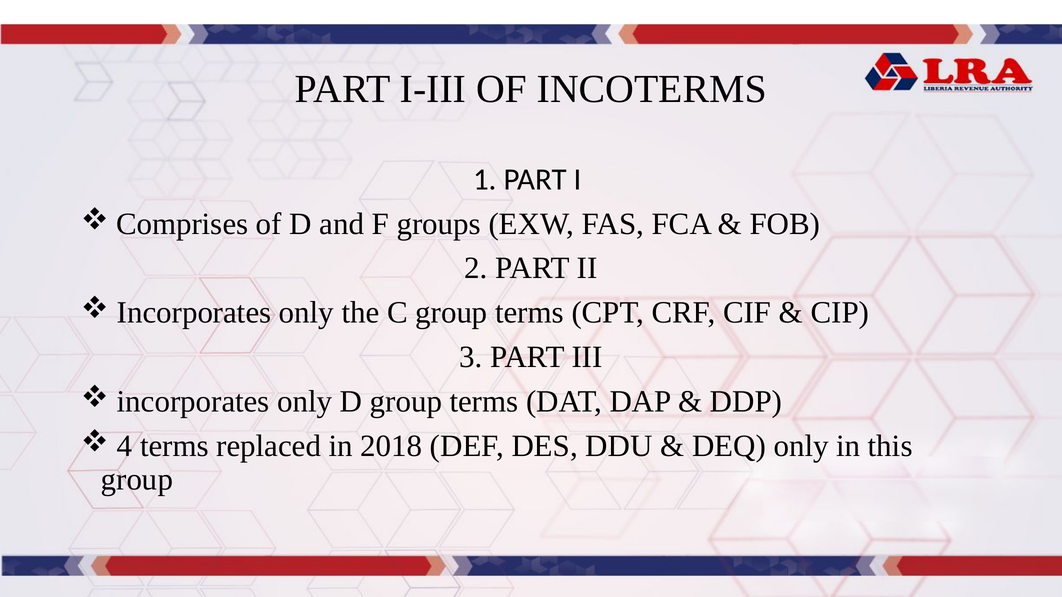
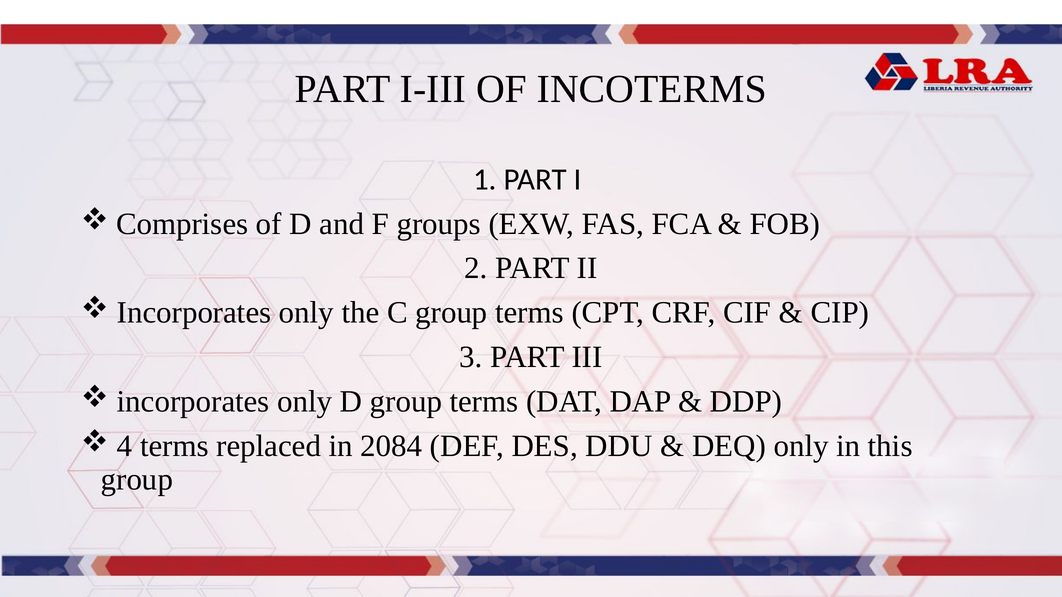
2018: 2018 -> 2084 (391, 446)
